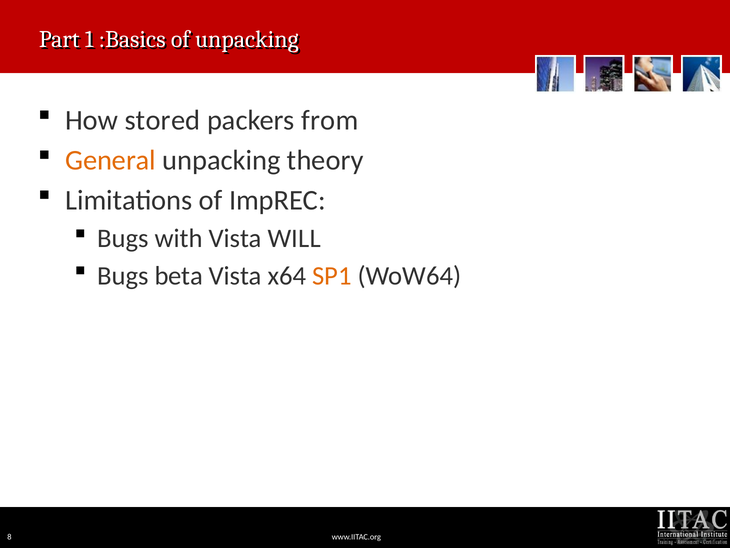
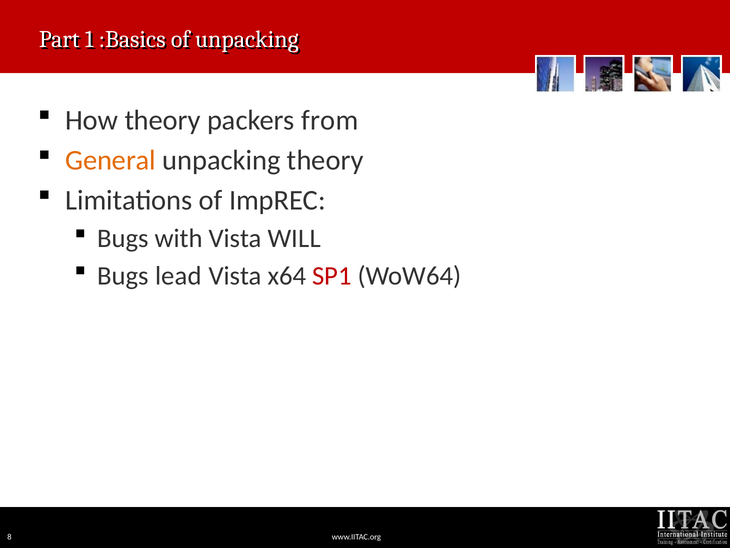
How stored: stored -> theory (163, 120)
beta: beta -> lead (179, 276)
SP1 colour: orange -> red (332, 276)
